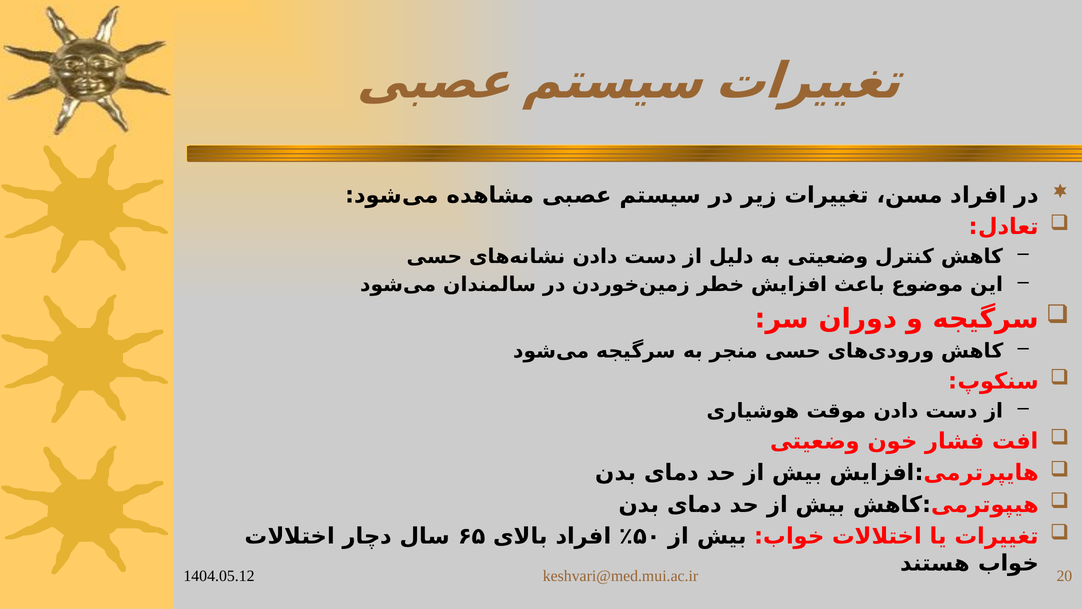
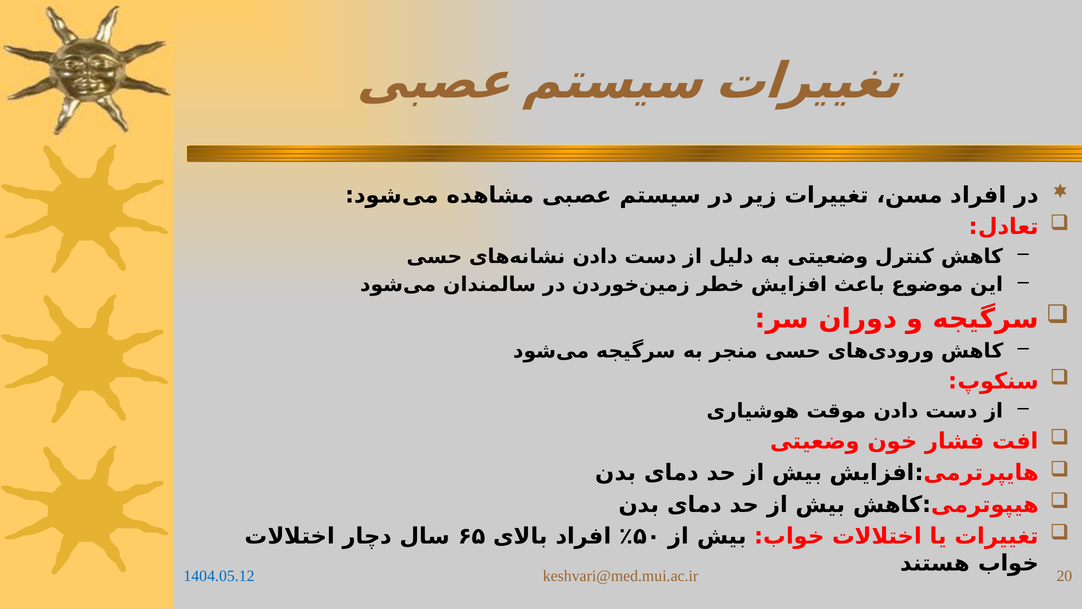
1404.05.12 colour: black -> blue (219, 576)
